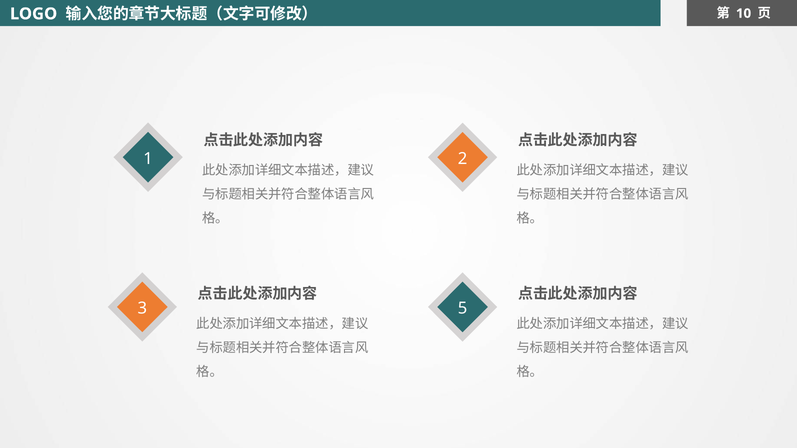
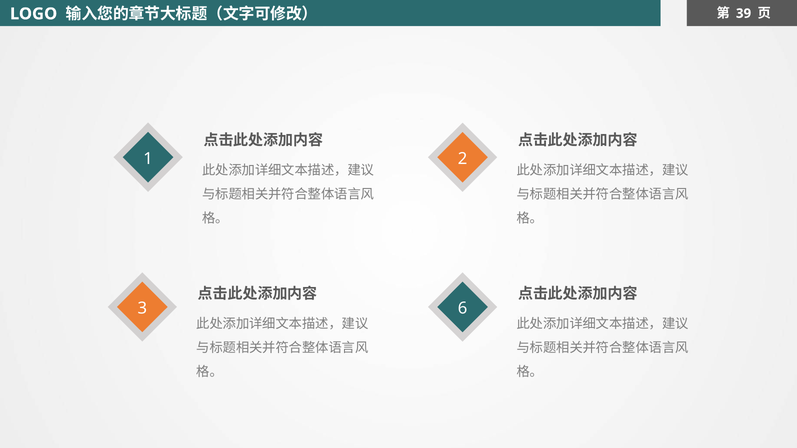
10: 10 -> 39 (744, 13)
5: 5 -> 6 (463, 309)
